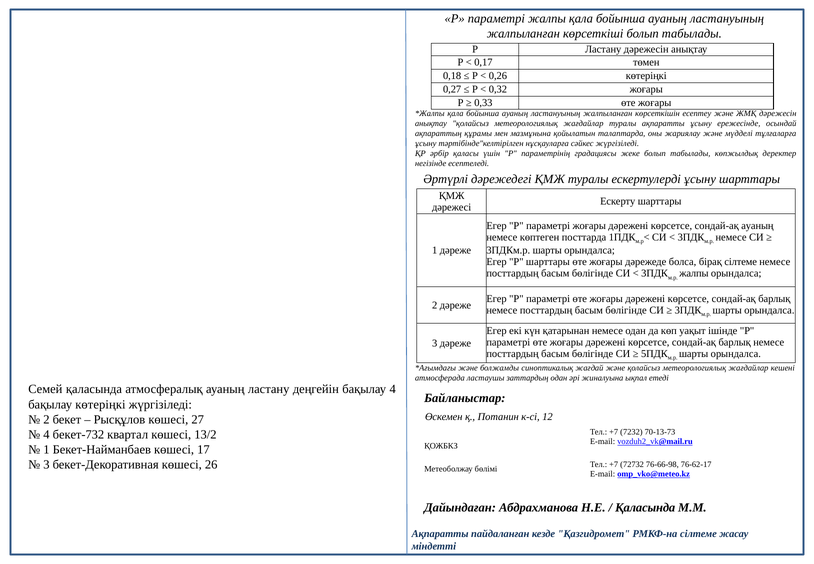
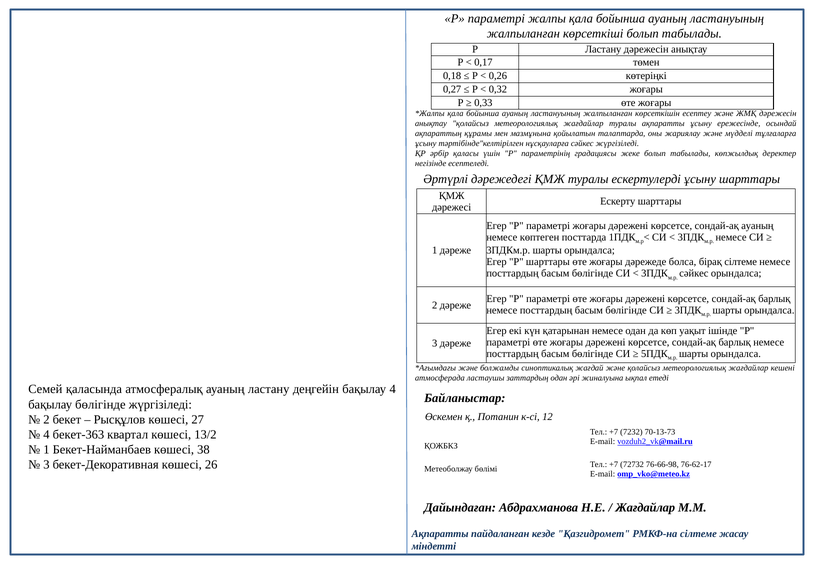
жалпы: жалпы -> сәйкес (694, 273)
бақылау көтеріңкі: көтеріңкі -> бөлігінде (100, 404)
бекет-732: бекет-732 -> бекет-363 (78, 434)
17: 17 -> 38 (203, 449)
Қаласында: Қаласында -> Жағдайлар (645, 507)
